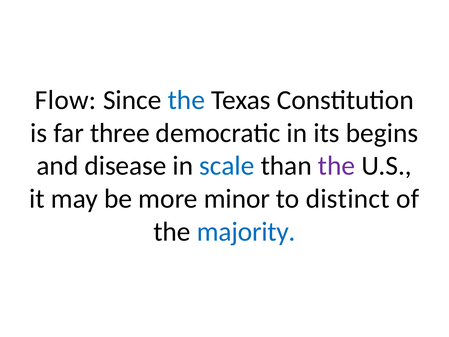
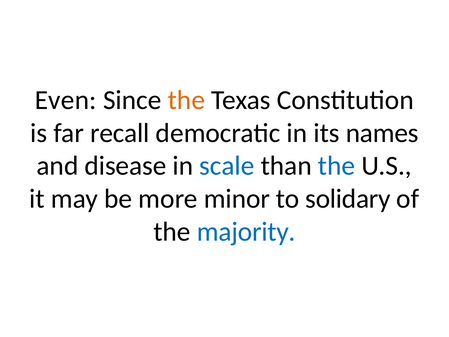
Flow: Flow -> Even (66, 100)
the colour: blue -> orange (186, 100)
three: three -> recall (120, 133)
begins: begins -> names (382, 133)
the colour: purple -> blue (337, 166)
distinct: distinct -> solidary (348, 199)
